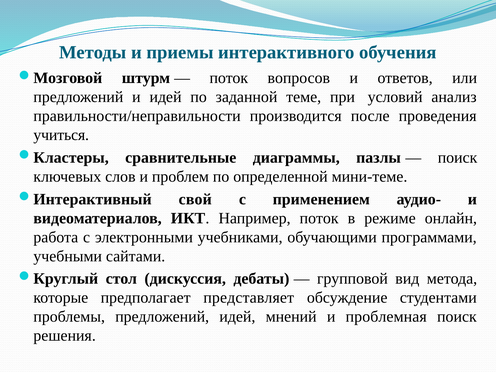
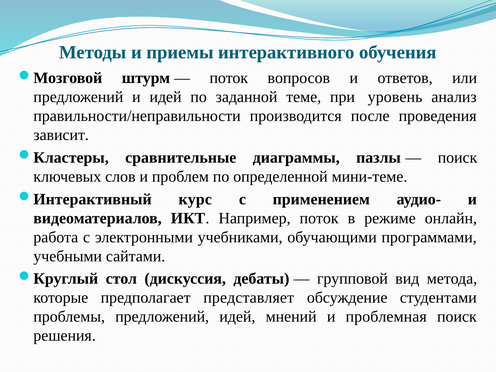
условий: условий -> уровень (395, 97)
учиться: учиться -> зависит (61, 135)
свой: свой -> курс (195, 199)
